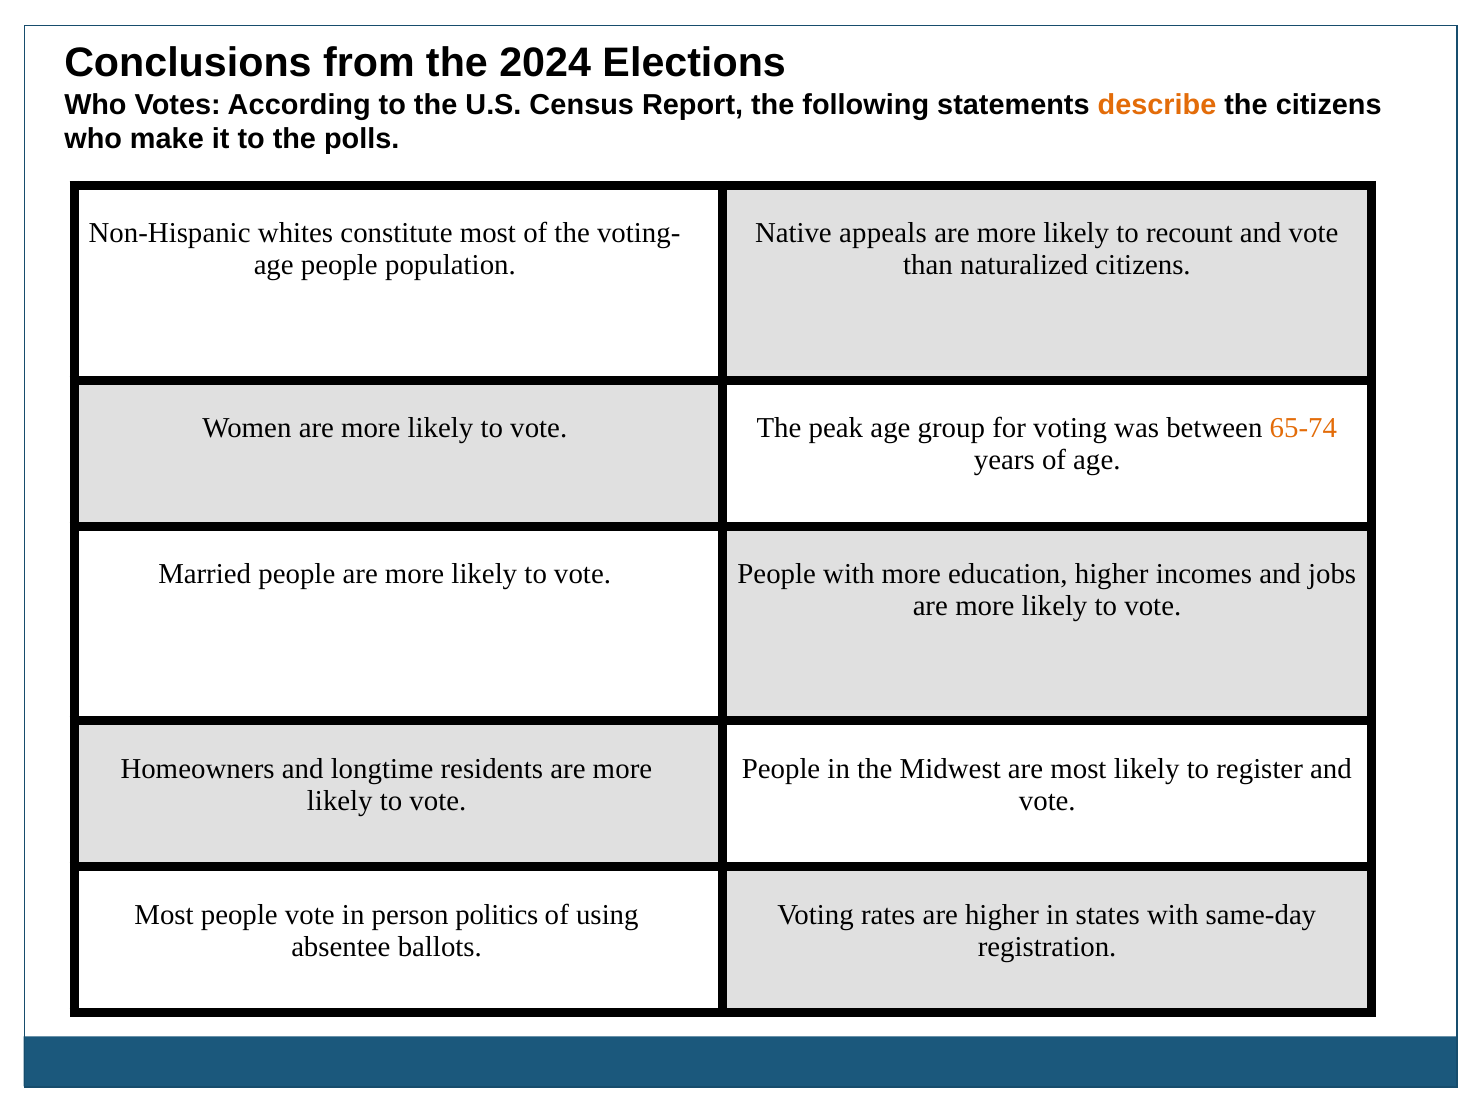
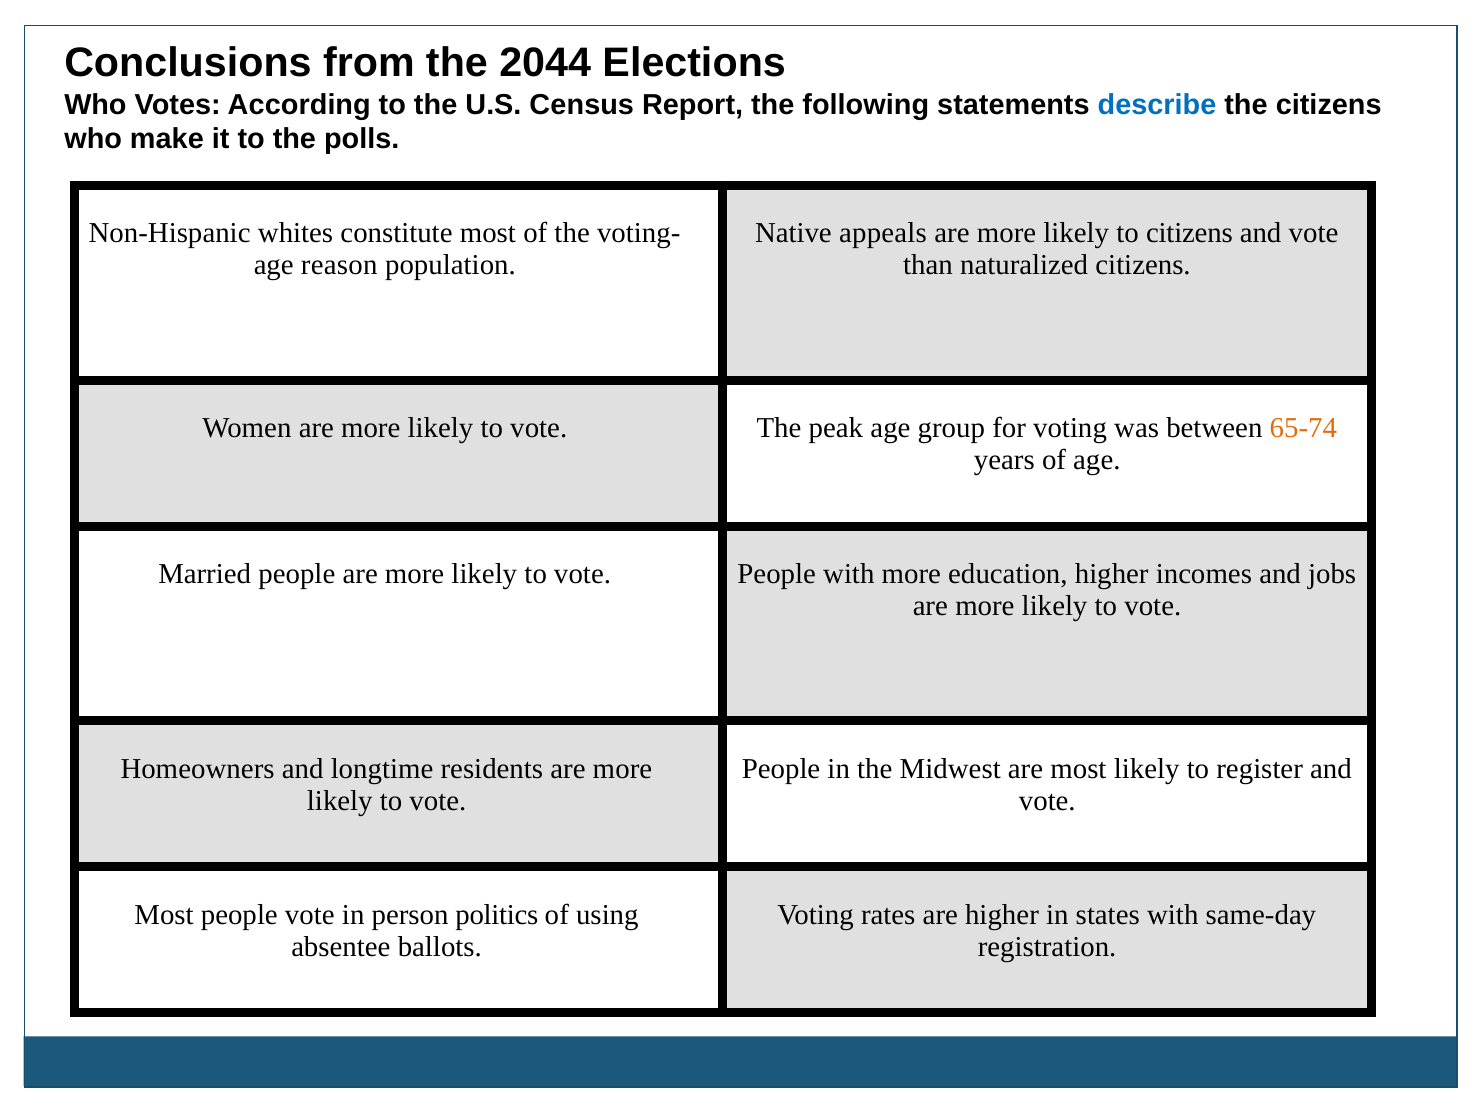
2024: 2024 -> 2044 (545, 63)
describe colour: orange -> blue (1157, 105)
to recount: recount -> citizens (1189, 233)
age people: people -> reason (339, 265)
